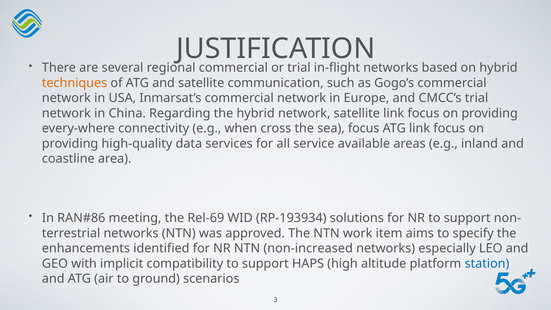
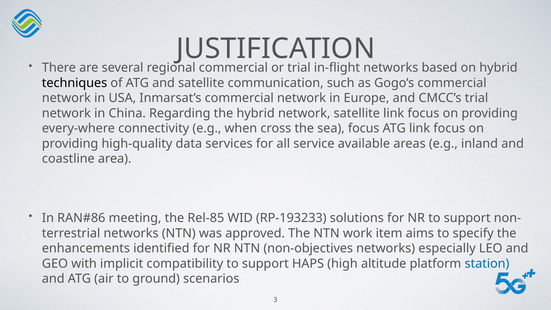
techniques colour: orange -> black (75, 83)
Rel-69: Rel-69 -> Rel-85 (206, 218)
RP-193934: RP-193934 -> RP-193233 (291, 218)
non-increased: non-increased -> non-objectives (308, 248)
